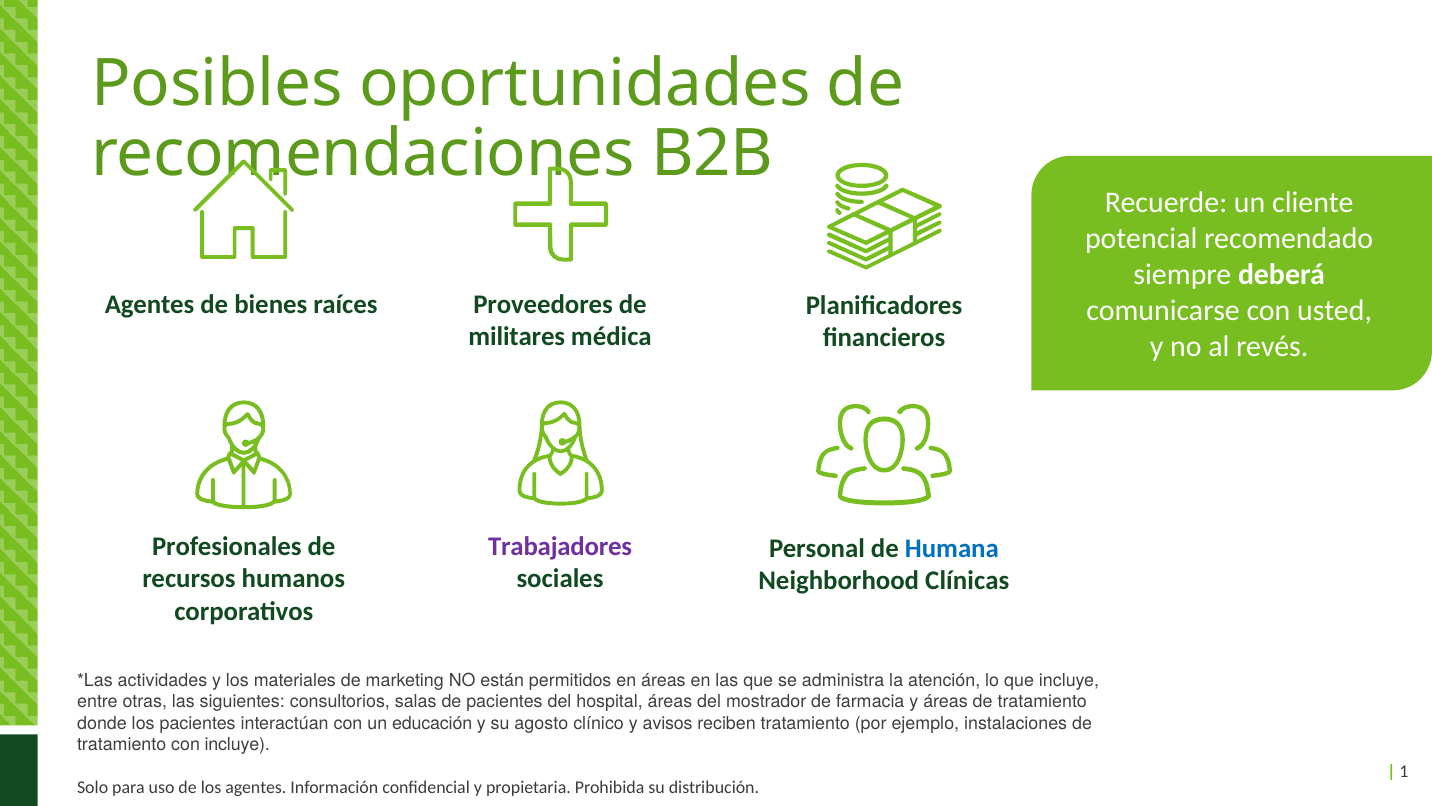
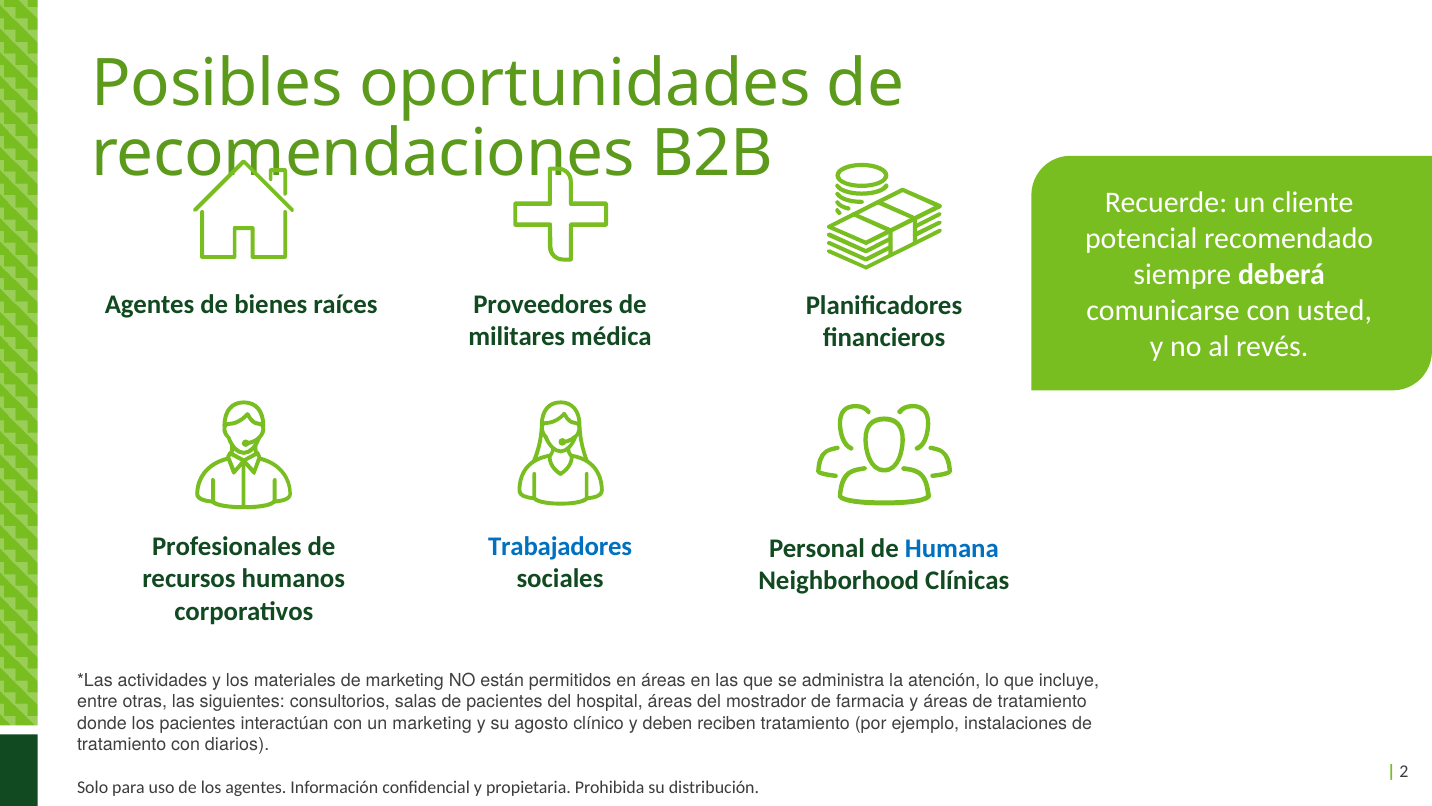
Trabajadores colour: purple -> blue (560, 546)
un educación: educación -> marketing (432, 723)
avisos: avisos -> deben (668, 723)
con incluye: incluye -> diarios (237, 744)
1: 1 -> 2 (1404, 771)
